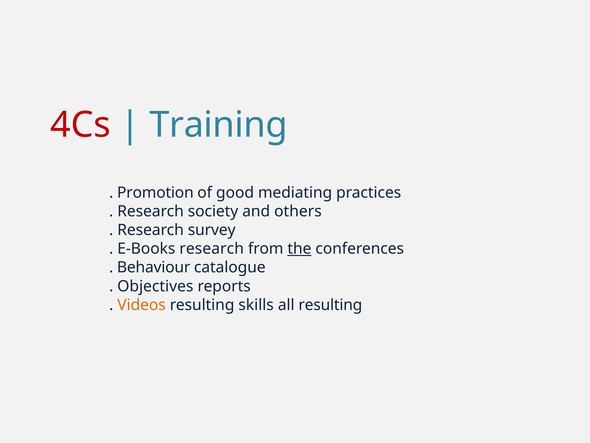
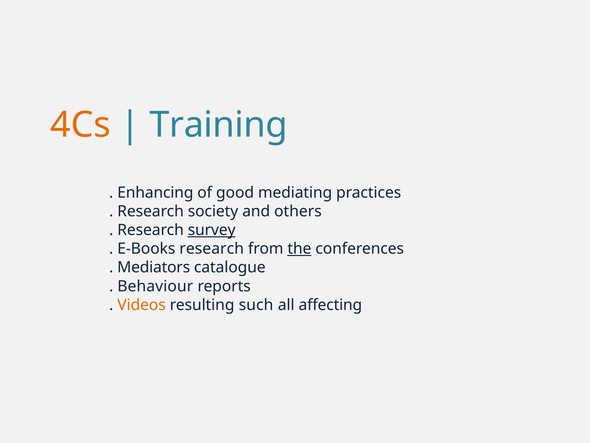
4Cs colour: red -> orange (80, 125)
Promotion: Promotion -> Enhancing (155, 193)
survey underline: none -> present (212, 230)
Behaviour: Behaviour -> Mediators (154, 267)
Objectives: Objectives -> Behaviour (155, 286)
skills: skills -> such (256, 305)
all resulting: resulting -> affecting (330, 305)
